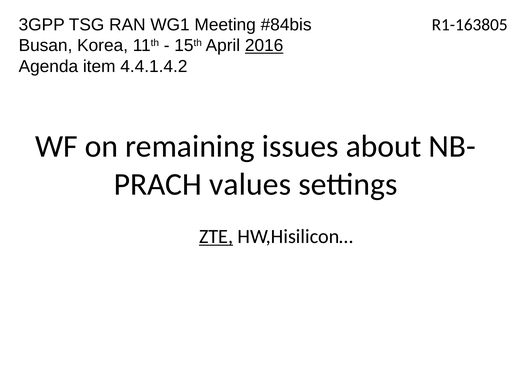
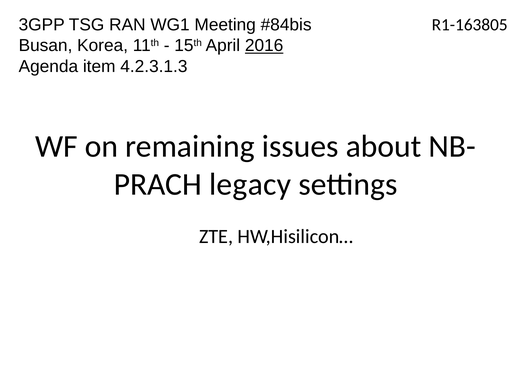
4.4.1.4.2: 4.4.1.4.2 -> 4.2.3.1.3 (154, 66)
values: values -> legacy (250, 184)
ZTE underline: present -> none (216, 236)
